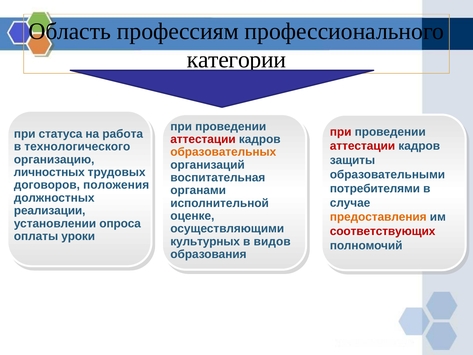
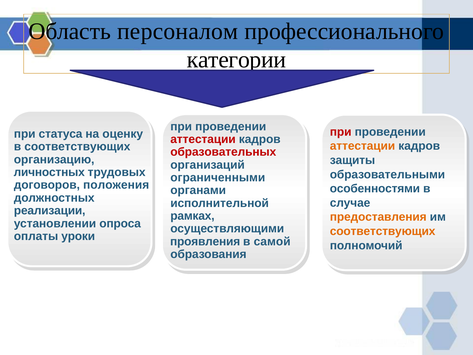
профессиям: профессиям -> персоналом (178, 31)
работа: работа -> оценку (123, 134)
аттестации colour: red -> orange (362, 146)
в технологического: технологического -> соответствующих (77, 147)
образовательных colour: orange -> red (223, 152)
воспитательная: воспитательная -> ограниченными (218, 177)
потребителями: потребителями -> особенностями (375, 189)
оценке: оценке -> рамках (192, 216)
соответствующих colour: red -> orange (383, 231)
культурных: культурных -> проявления (205, 241)
видов: видов -> самой (272, 241)
